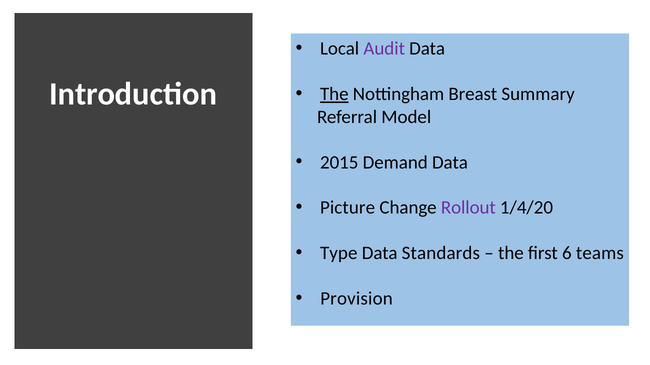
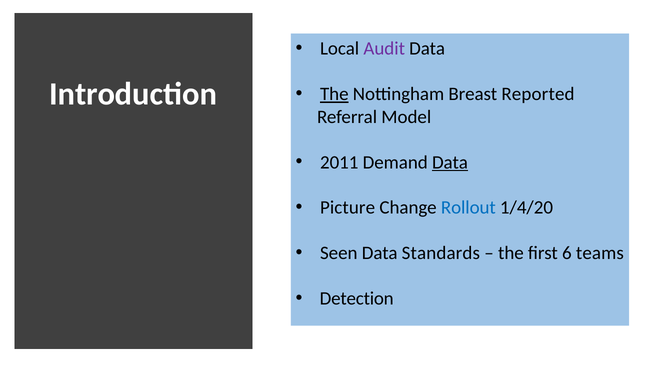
Summary: Summary -> Reported (538, 94)
2015: 2015 -> 2011 (339, 163)
Data underline: none -> present (450, 163)
Rollout colour: purple -> blue (468, 208)
Type: Type -> Seen (339, 254)
Provision: Provision -> Detection (357, 299)
